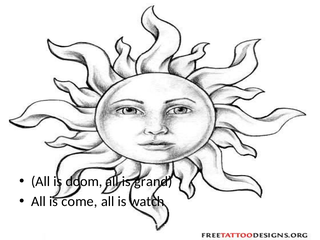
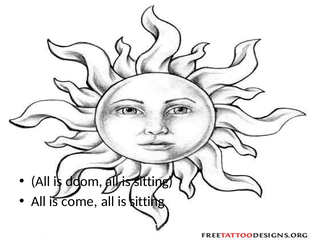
grand: grand -> sitting (153, 181)
watch: watch -> sitting (147, 201)
